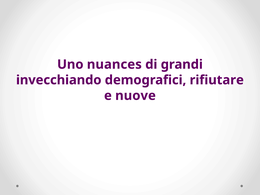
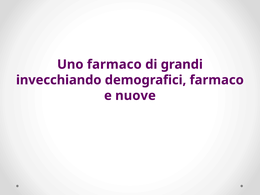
Uno nuances: nuances -> farmaco (114, 64)
demografici rifiutare: rifiutare -> farmaco (217, 80)
